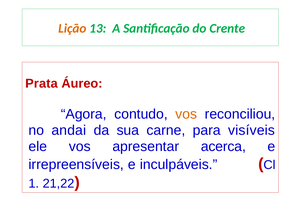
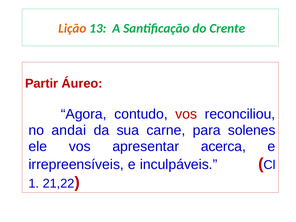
Prata: Prata -> Partir (42, 83)
vos colour: orange -> red (186, 114)
visíveis: visíveis -> solenes (252, 130)
